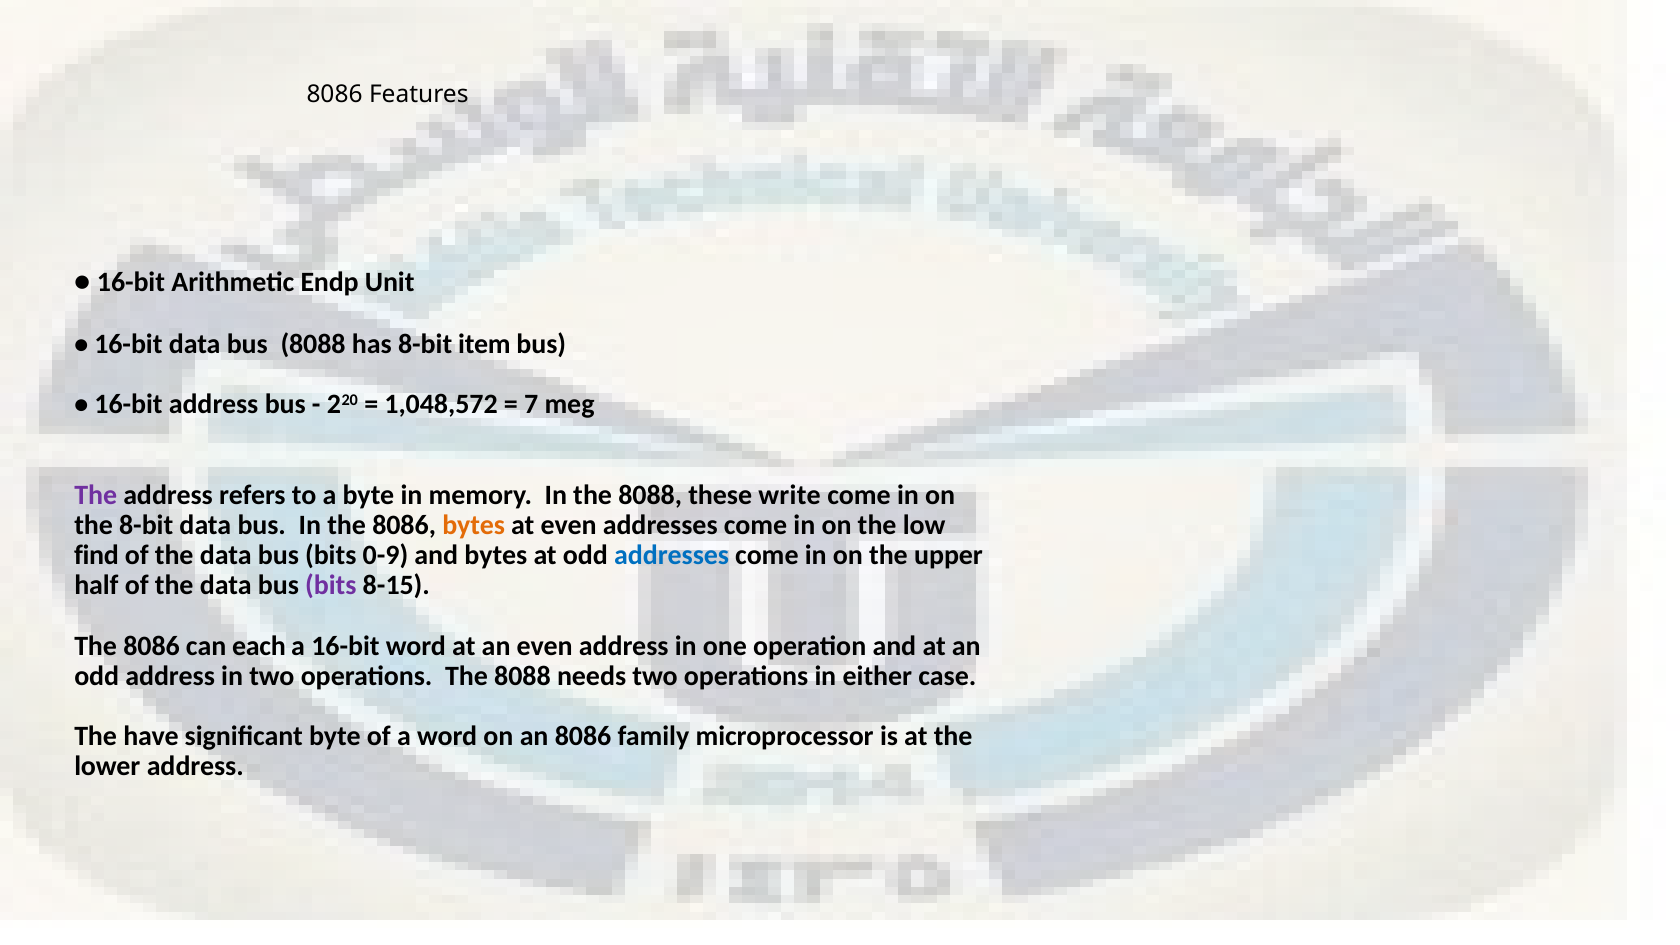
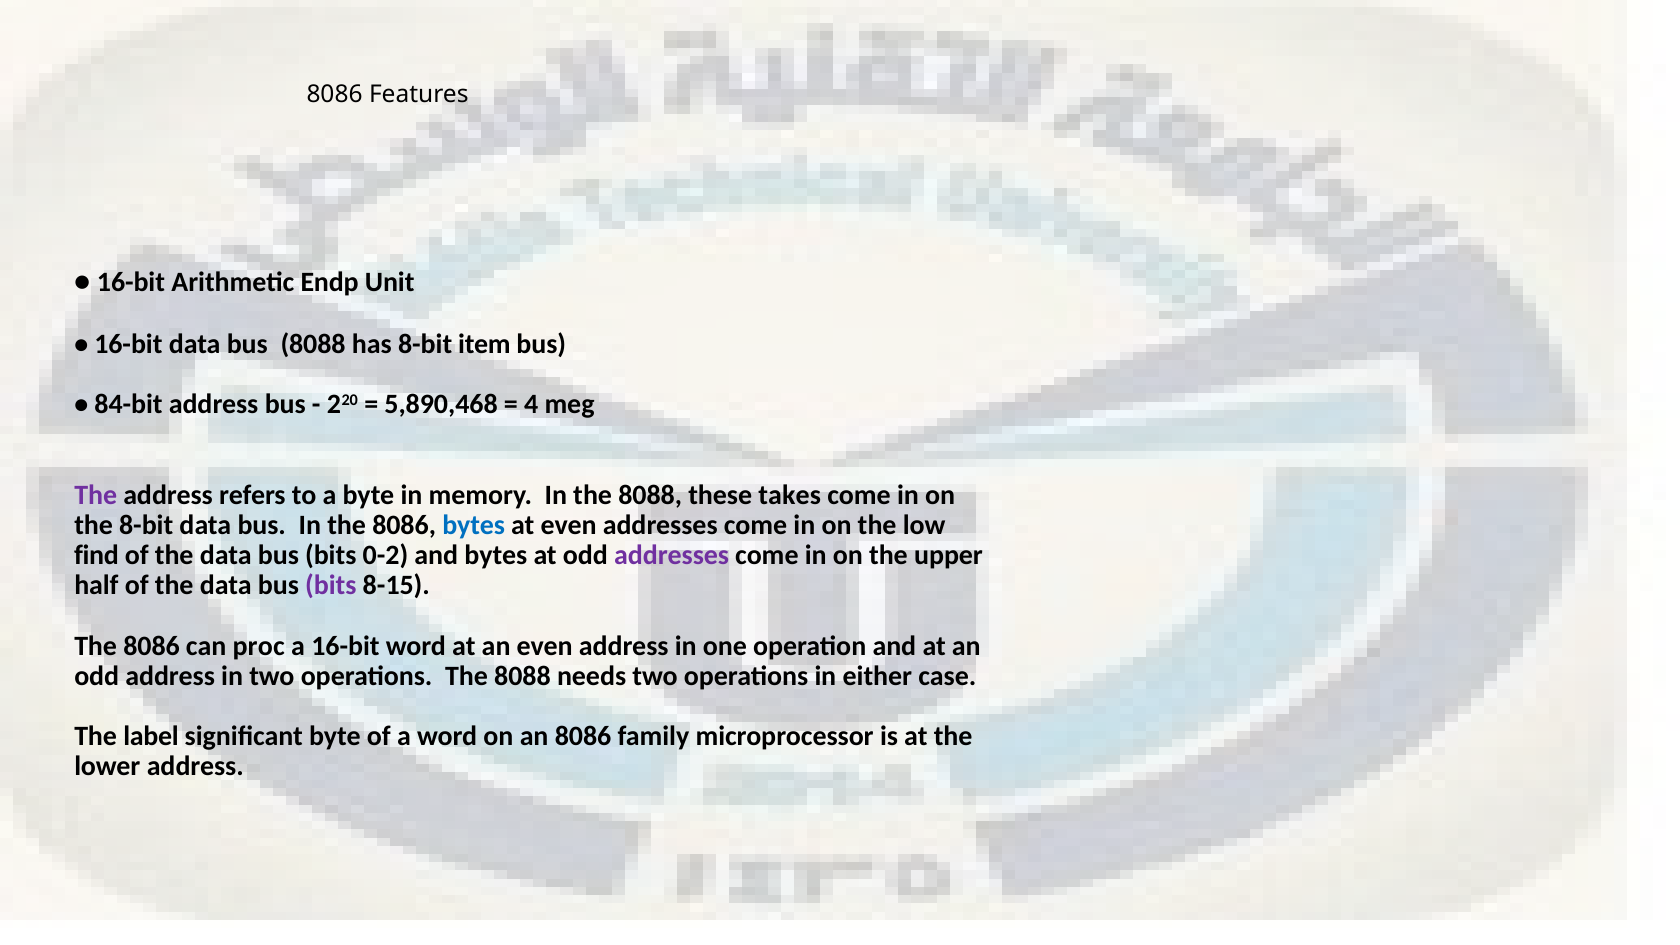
16-bit: 16-bit -> 84-bit (128, 404)
1,048,572: 1,048,572 -> 5,890,468 (441, 404)
7: 7 -> 4 (531, 404)
write: write -> takes (790, 495)
bytes colour: orange -> blue (474, 525)
0-9: 0-9 -> 0-2 (385, 555)
addresses colour: blue -> purple (672, 555)
each: each -> proc (259, 646)
have: have -> label (151, 737)
